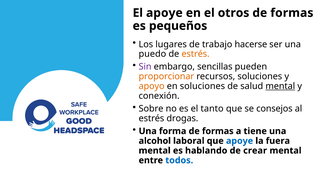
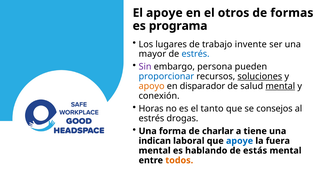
pequeños: pequeños -> programa (178, 26)
hacerse: hacerse -> invente (251, 44)
puedo: puedo -> mayor (152, 54)
estrés colour: orange -> blue (196, 54)
sencillas: sencillas -> persona (215, 67)
proporcionar colour: orange -> blue (166, 76)
soluciones underline: none -> present (260, 76)
en soluciones: soluciones -> disparador (203, 86)
Sobre: Sobre -> Horas (151, 109)
forma de formas: formas -> charlar (218, 131)
alcohol: alcohol -> indican (155, 141)
crear: crear -> estás (255, 151)
todos colour: blue -> orange (179, 160)
